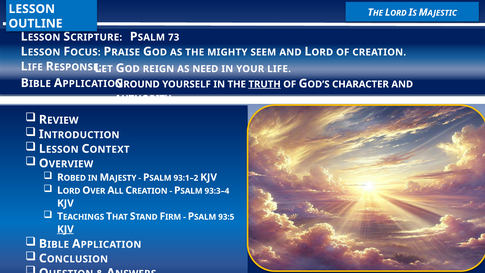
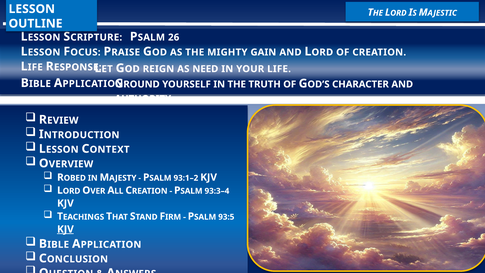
73: 73 -> 26 (174, 37)
SEEM: SEEM -> GAIN (263, 52)
TRUTH underline: present -> none (265, 84)
